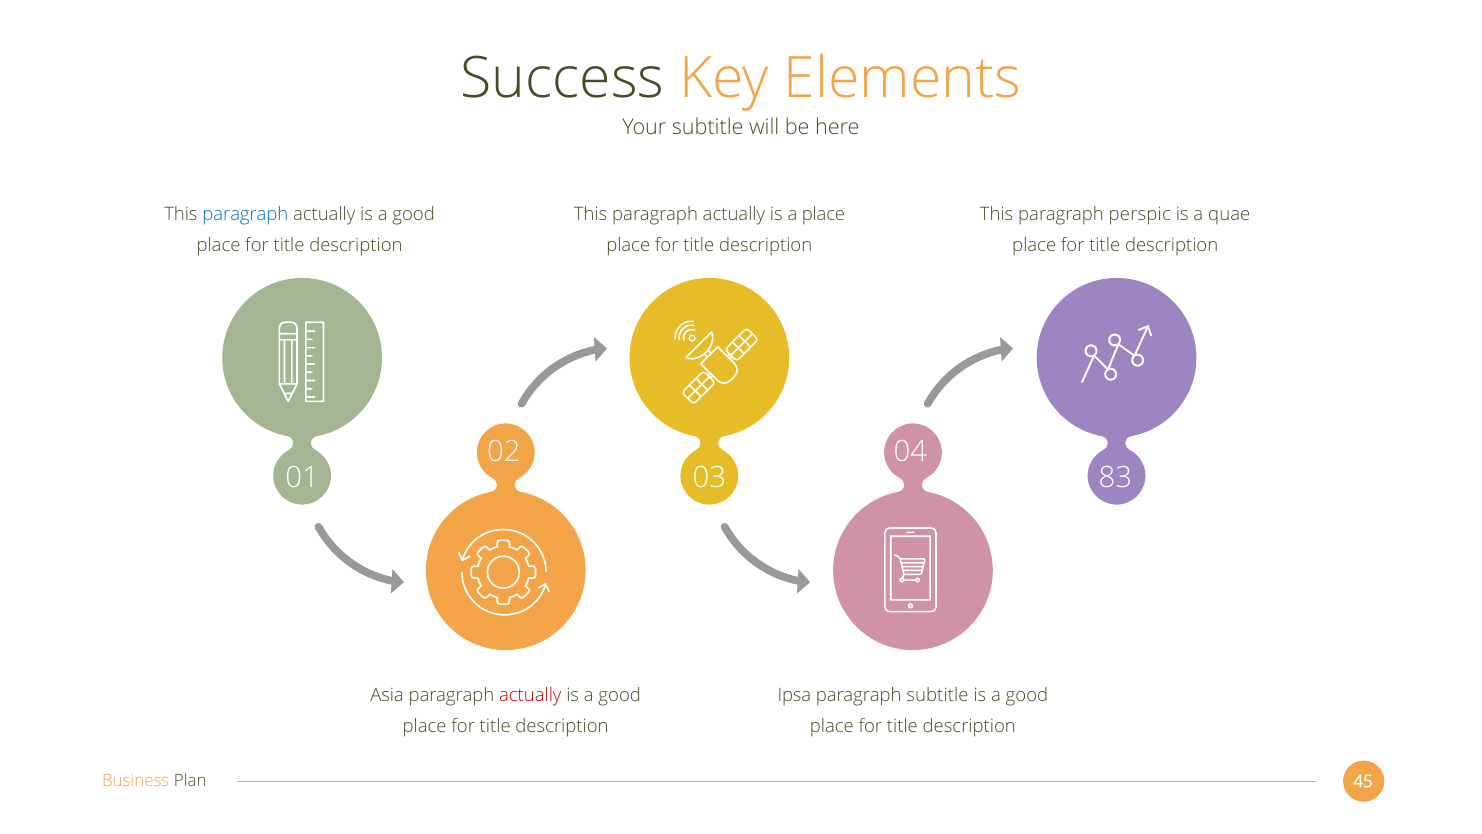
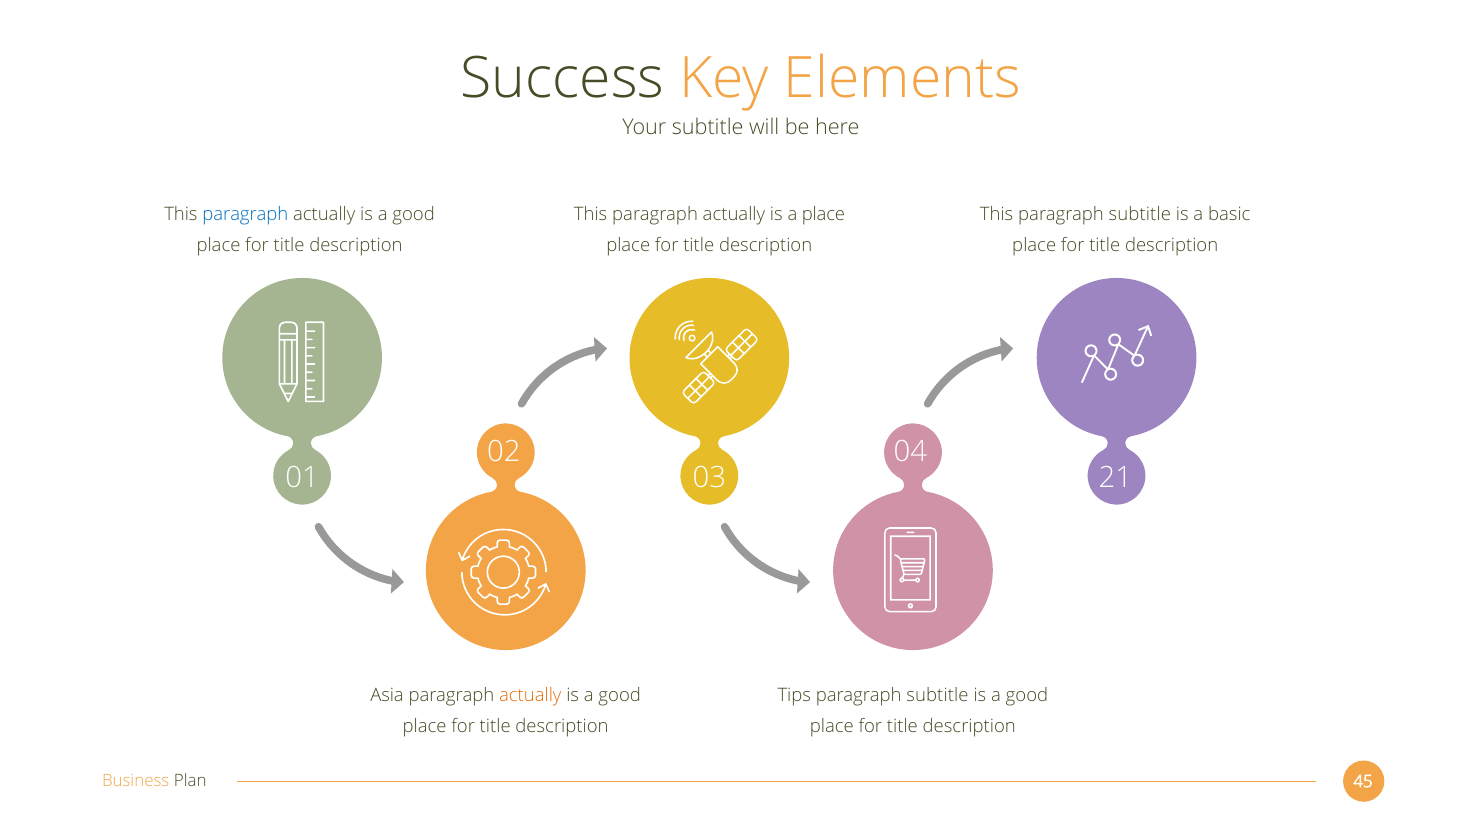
This paragraph perspic: perspic -> subtitle (1140, 214)
quae: quae -> basic (1229, 214)
83: 83 -> 21 (1115, 477)
actually colour: red -> orange (530, 695)
Ipsa: Ipsa -> Tips (794, 695)
